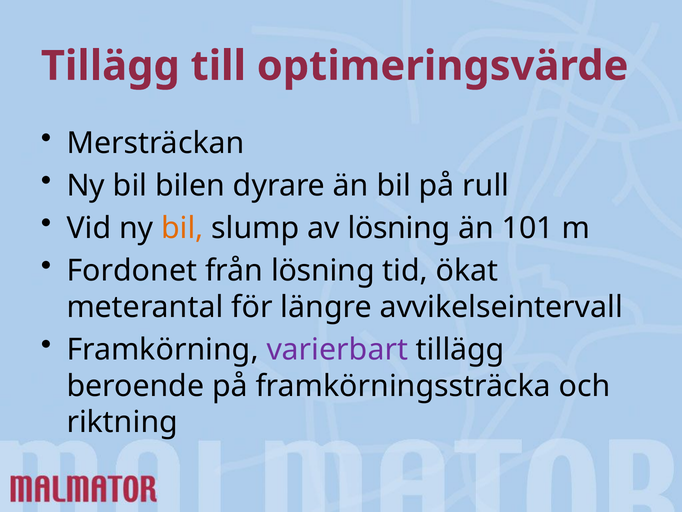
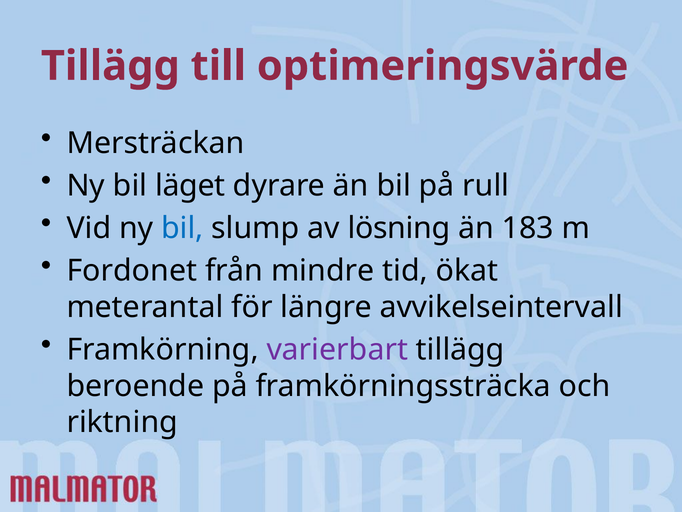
bilen: bilen -> läget (190, 186)
bil colour: orange -> blue (182, 228)
101: 101 -> 183 (528, 228)
från lösning: lösning -> mindre (323, 270)
